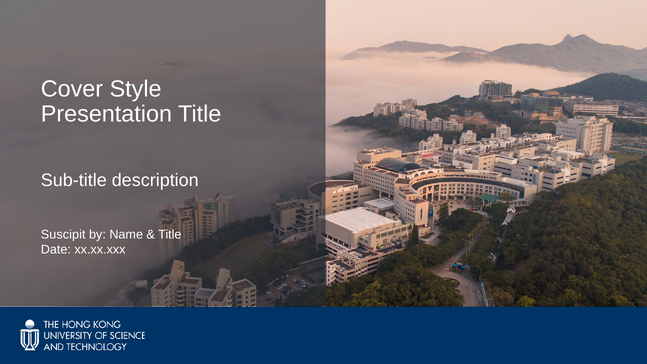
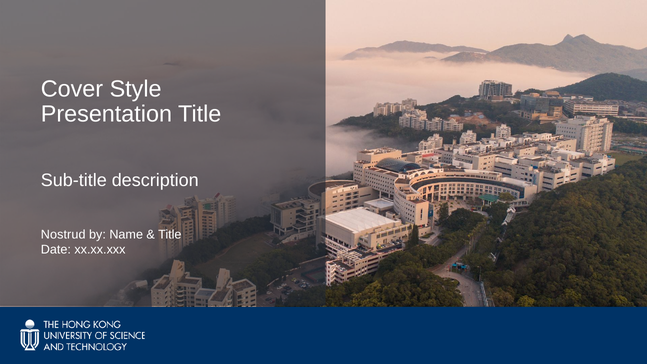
Suscipit: Suscipit -> Nostrud (63, 234)
